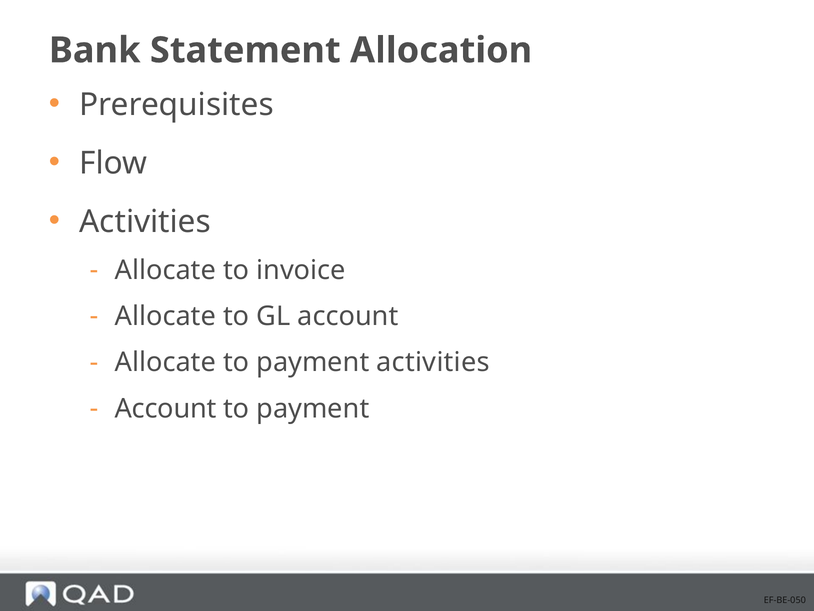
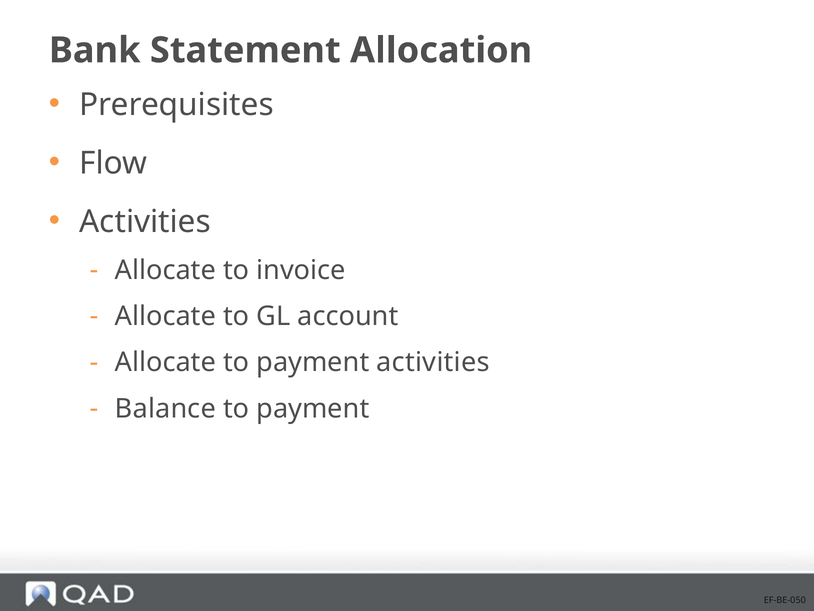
Account: Account -> Balance (165, 408)
